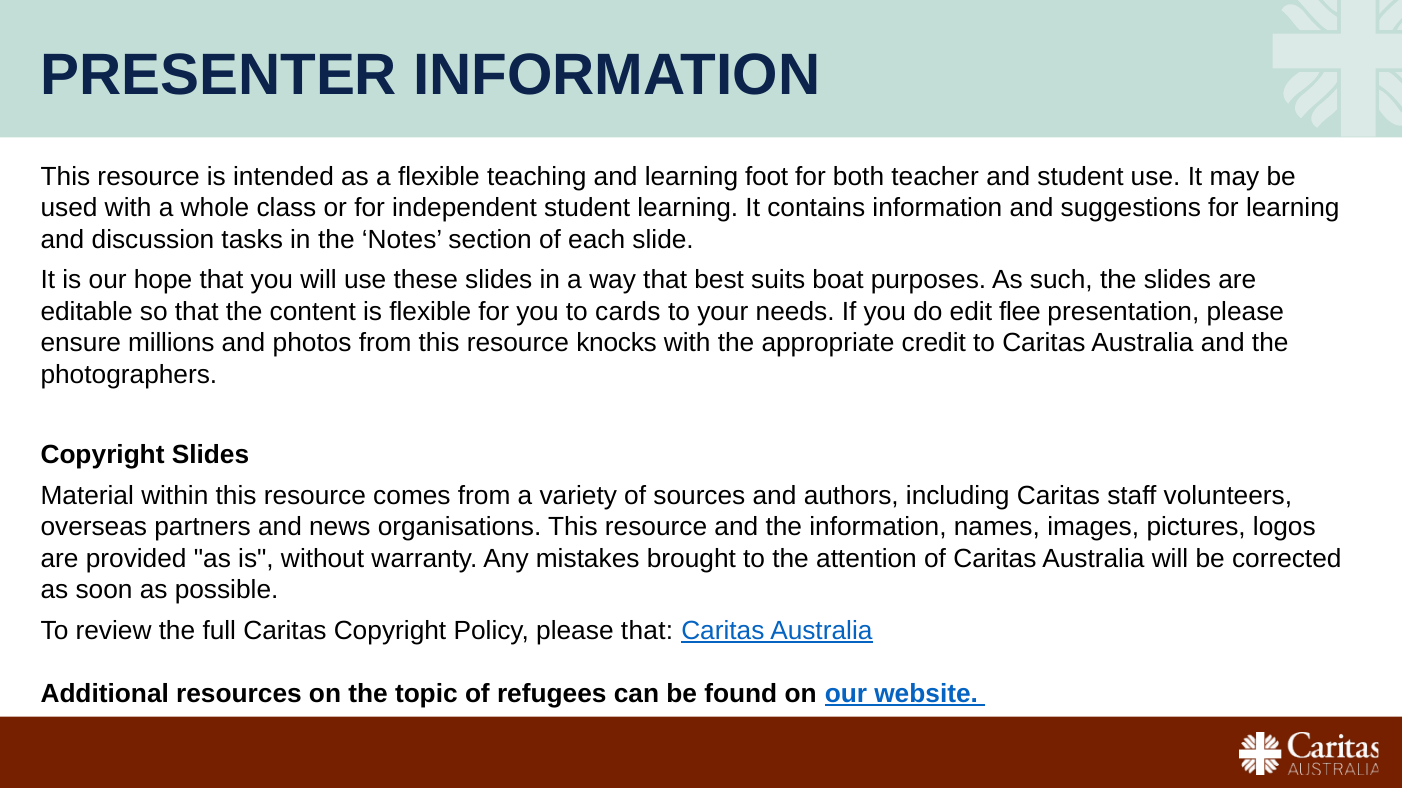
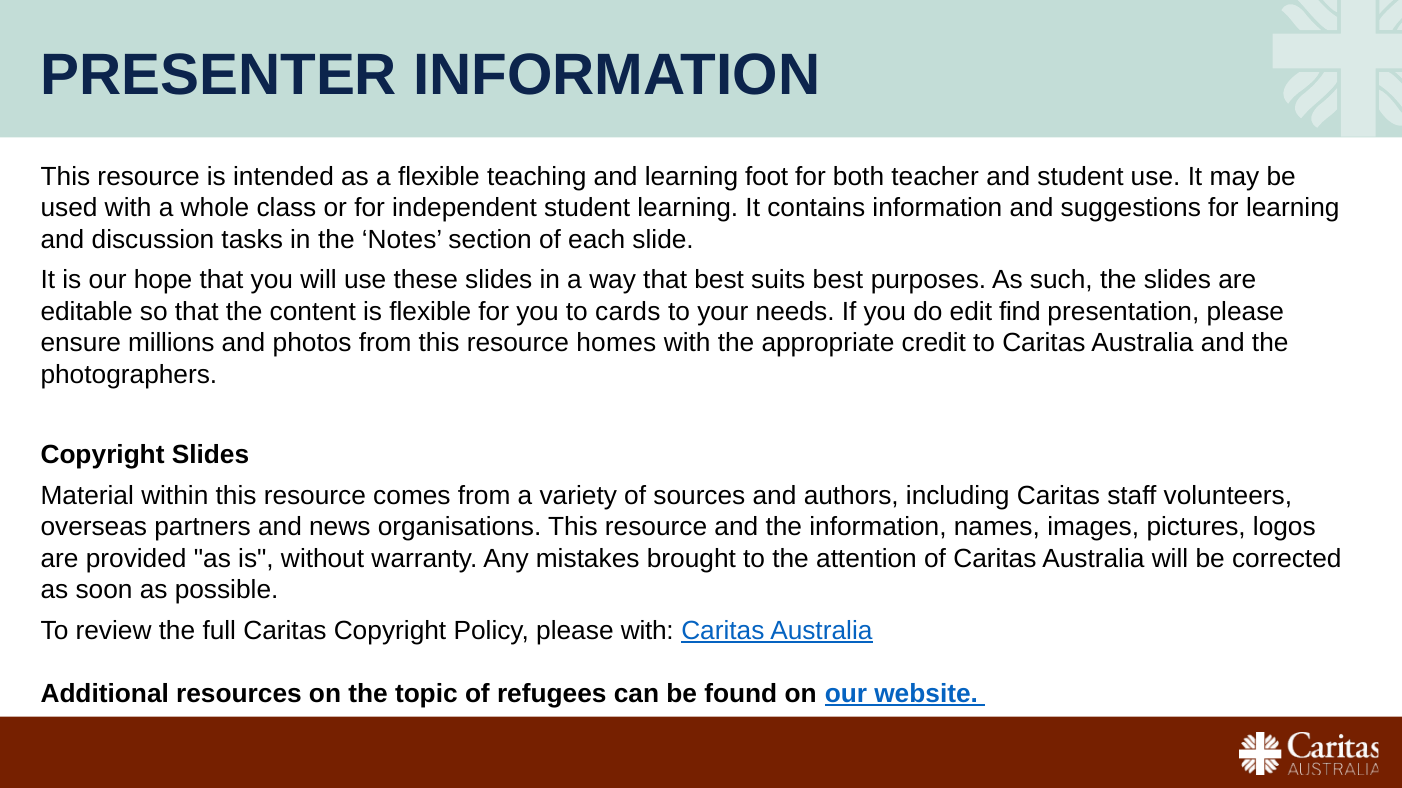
suits boat: boat -> best (838, 280)
flee: flee -> find (1020, 312)
knocks: knocks -> homes (616, 343)
please that: that -> with (647, 631)
